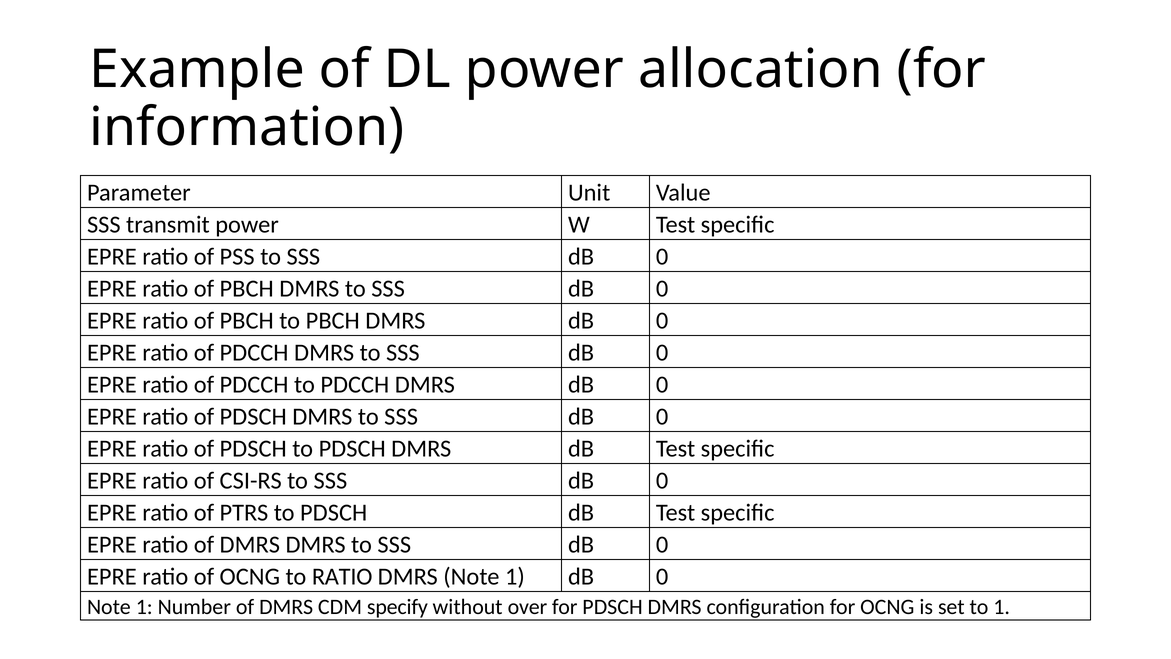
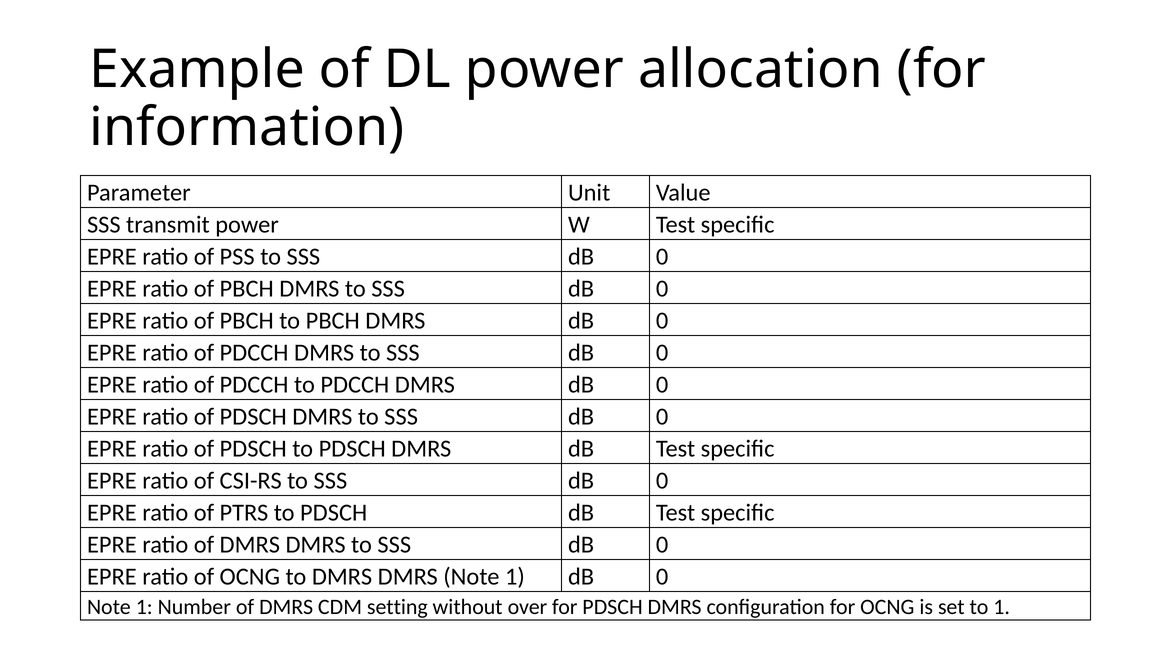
to RATIO: RATIO -> DMRS (342, 576)
specify: specify -> setting (397, 607)
